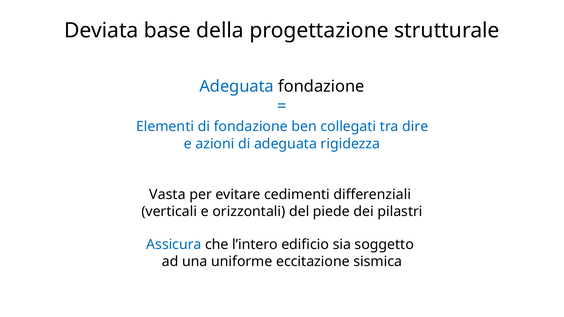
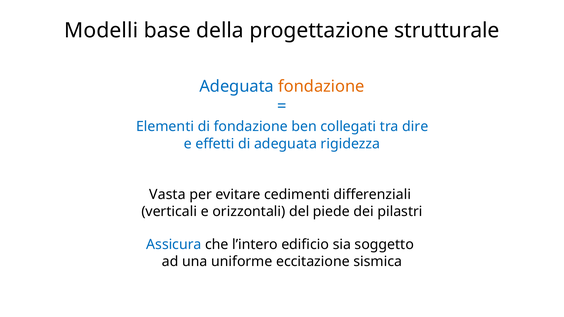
Deviata: Deviata -> Modelli (101, 31)
fondazione colour: black -> orange (321, 86)
azioni: azioni -> effetti (215, 144)
